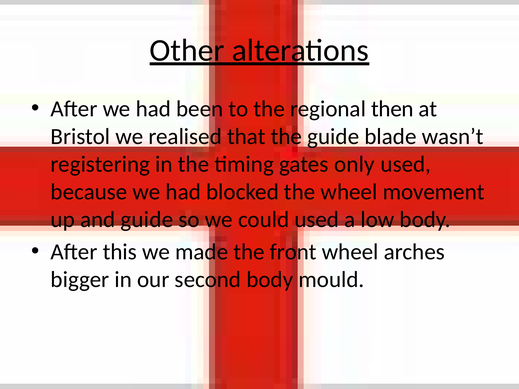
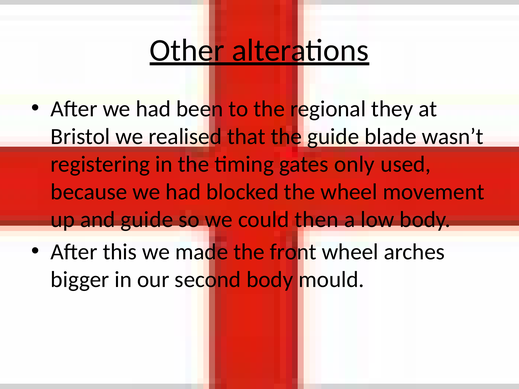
then: then -> they (392, 109)
could used: used -> then (317, 220)
